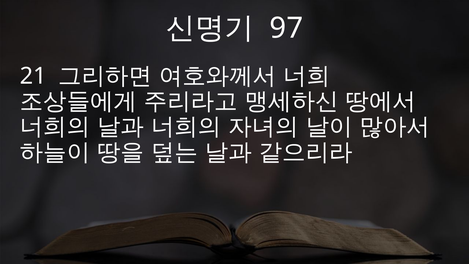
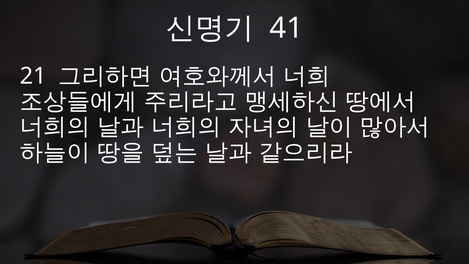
97: 97 -> 41 (286, 28)
